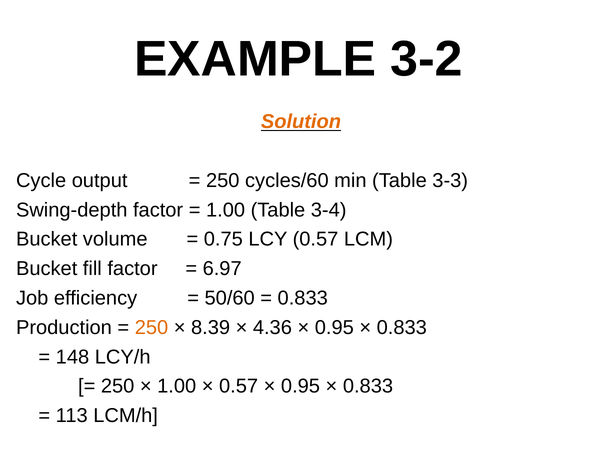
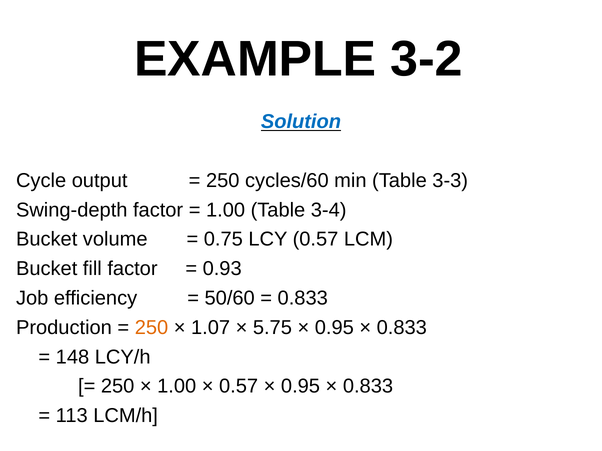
Solution colour: orange -> blue (301, 122)
6.97: 6.97 -> 0.93 (222, 269)
8.39: 8.39 -> 1.07 (211, 328)
4.36: 4.36 -> 5.75 (272, 328)
